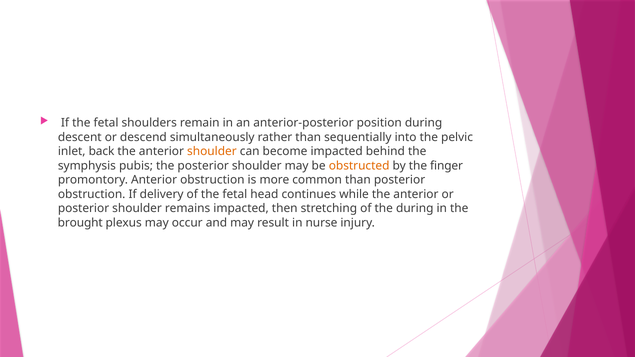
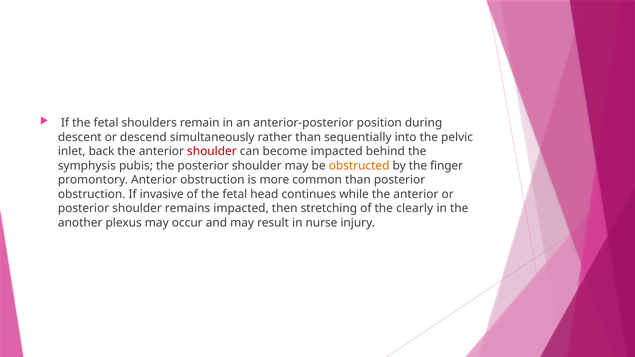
shoulder colour: orange -> red (212, 151)
delivery: delivery -> invasive (162, 194)
the during: during -> clearly (415, 209)
brought: brought -> another (80, 223)
